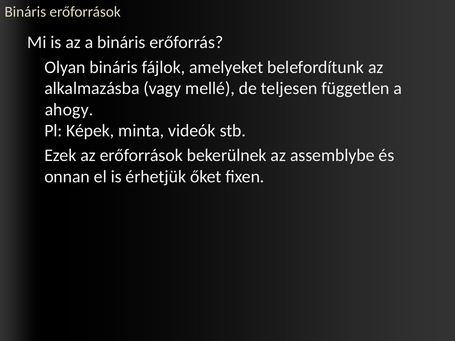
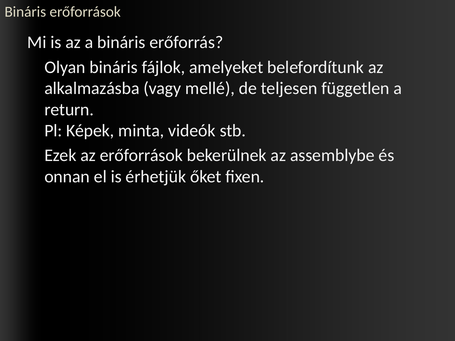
ahogy: ahogy -> return (69, 110)
